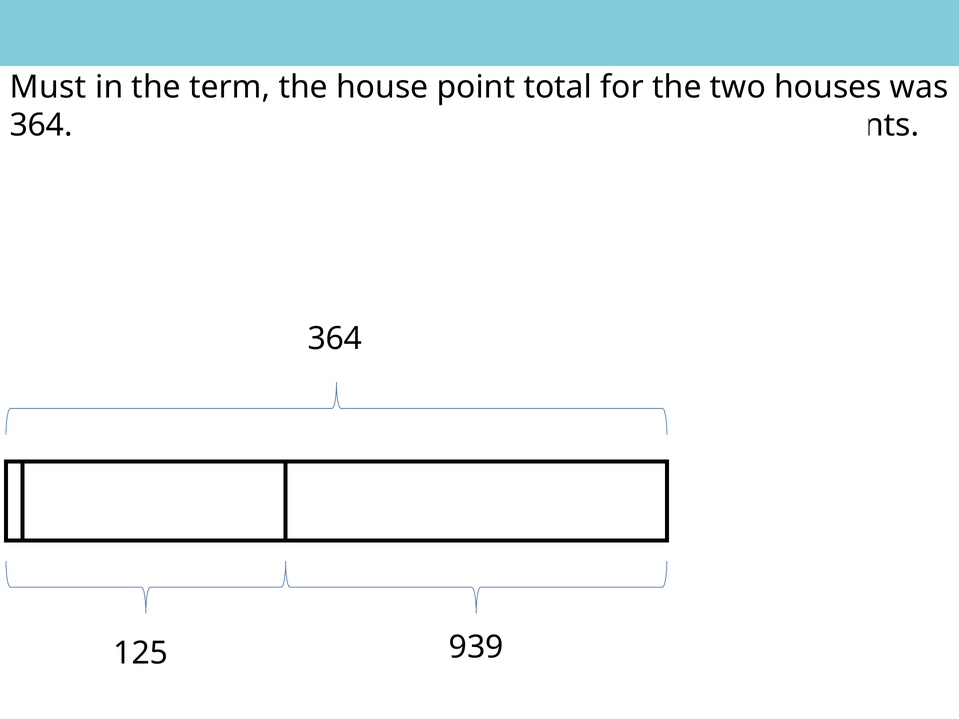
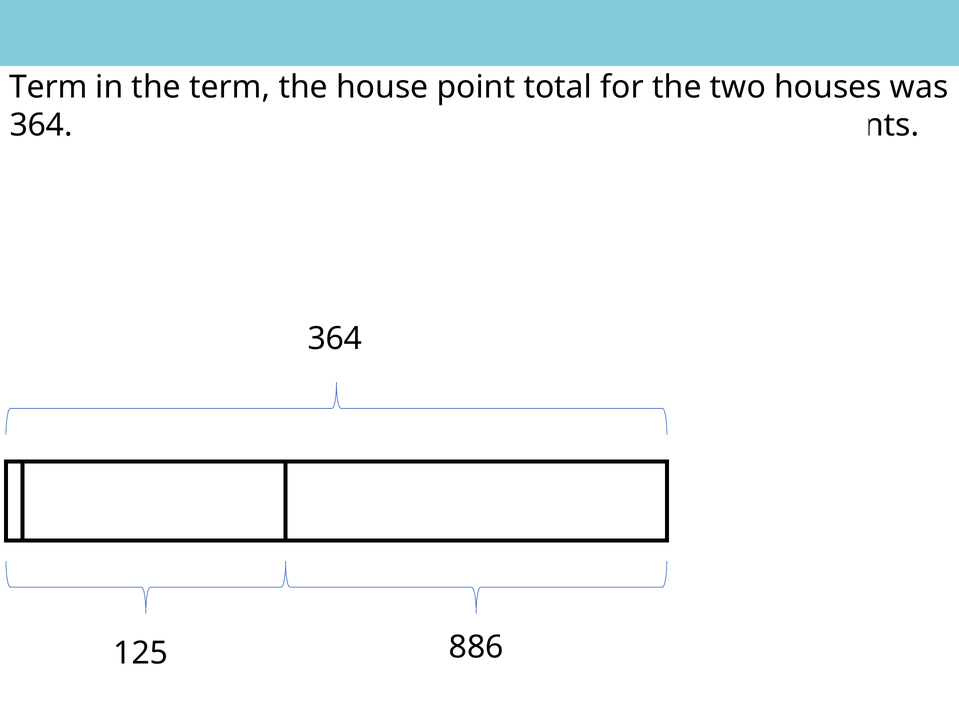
Must: Must -> Term (48, 87)
939: 939 -> 886 (476, 648)
